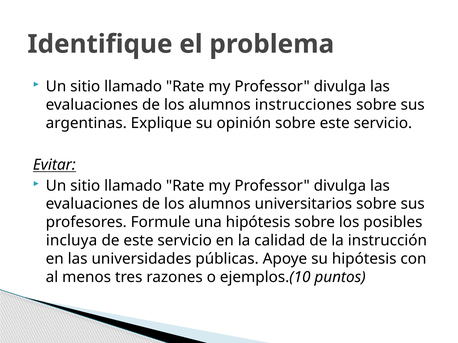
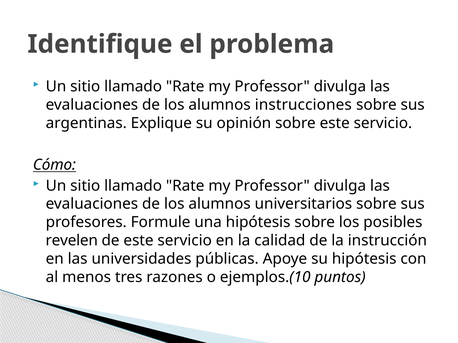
Evitar: Evitar -> Cómo (54, 165)
incluya: incluya -> revelen (72, 241)
